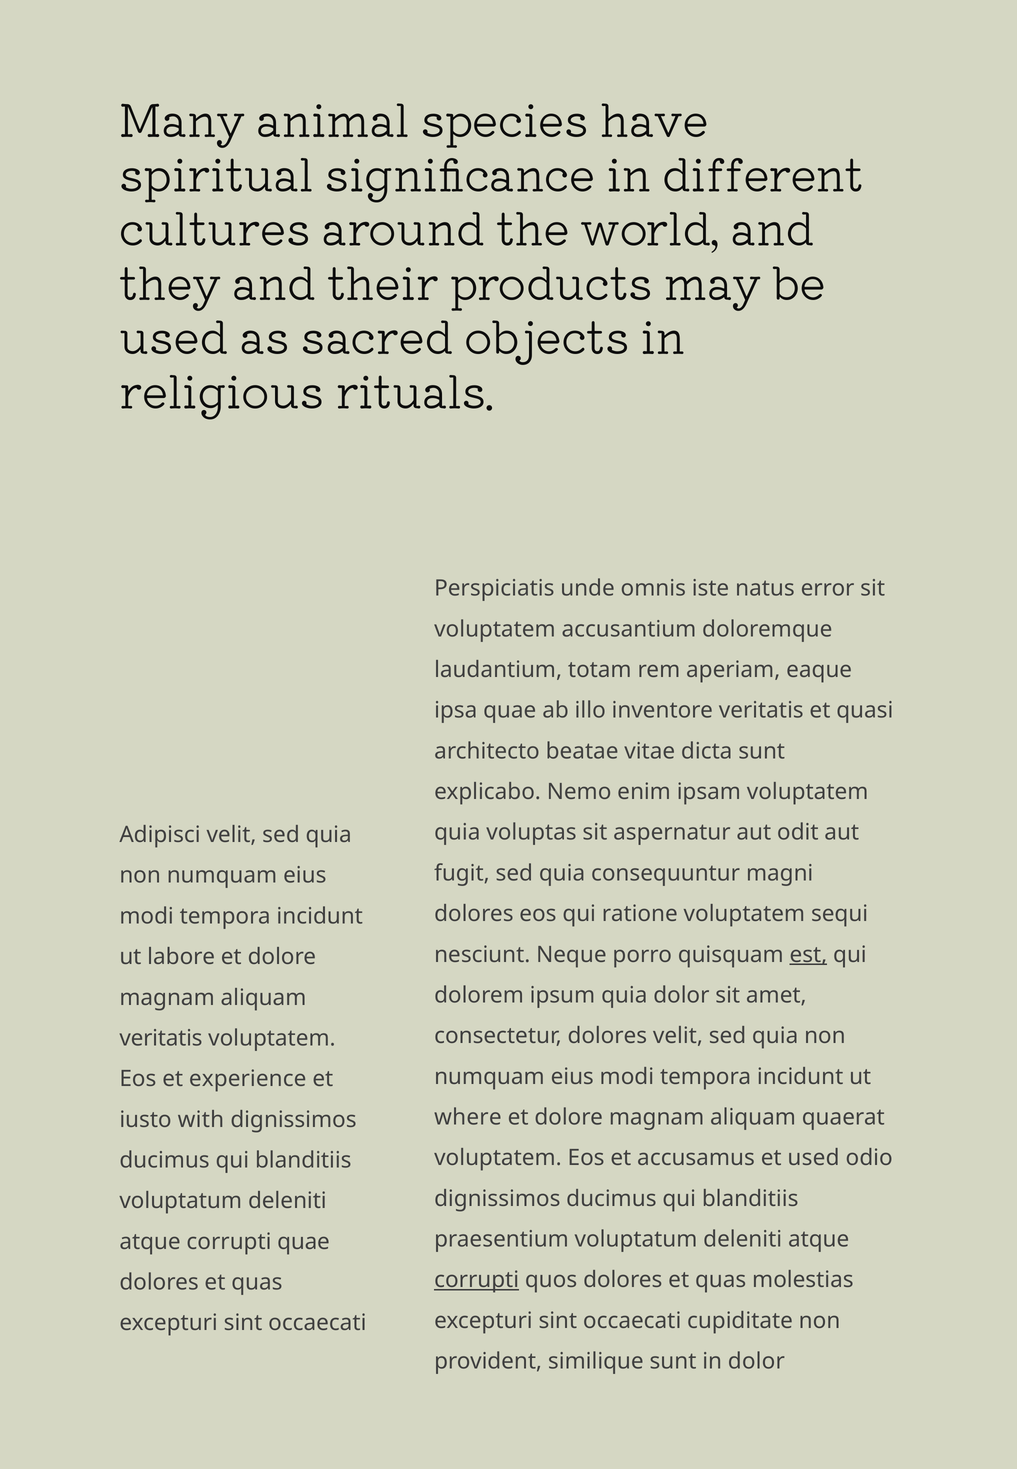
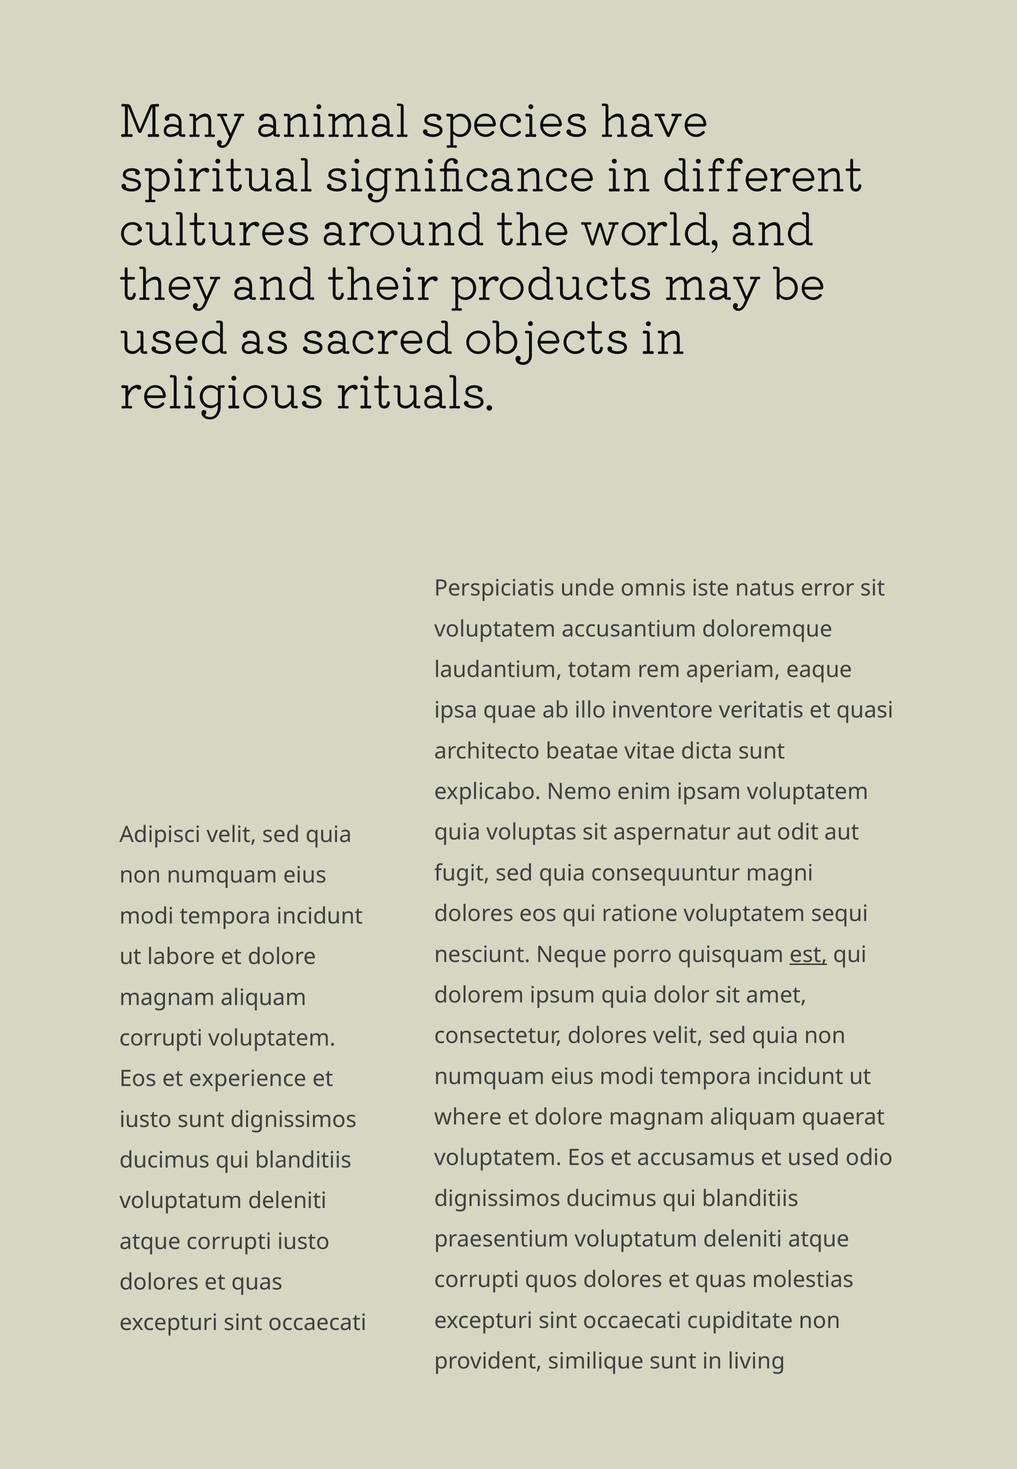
veritatis: veritatis -> corrupti (161, 1038)
iusto with: with -> sunt (201, 1120)
corrupti quae: quae -> iusto (303, 1242)
corrupti underline: present -> none (477, 1280)
in dolor: dolor -> living (756, 1361)
